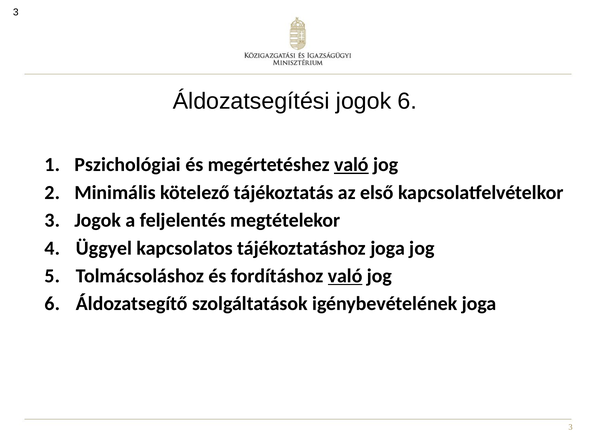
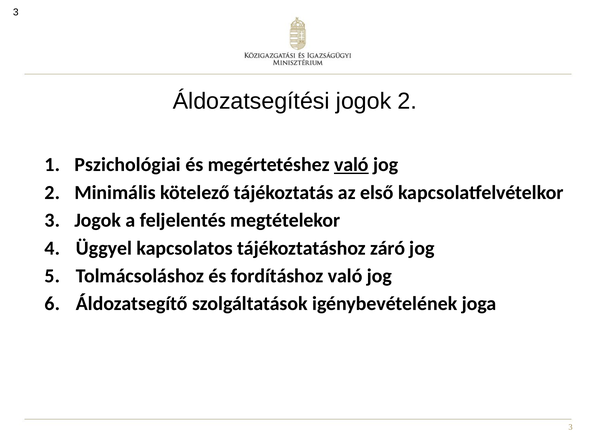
jogok 6: 6 -> 2 (407, 101)
tájékoztatáshoz joga: joga -> záró (388, 248)
való underline: present -> none (345, 276)
